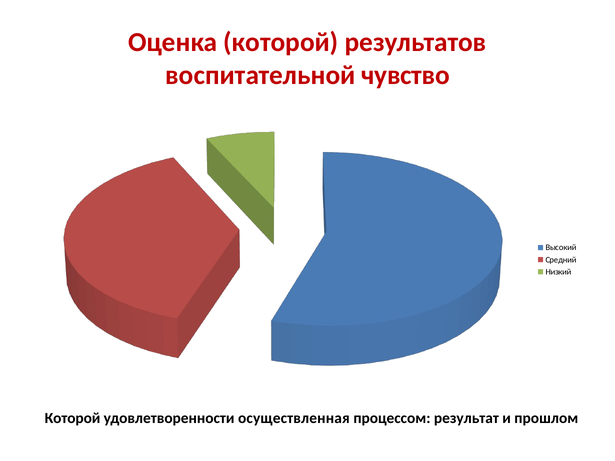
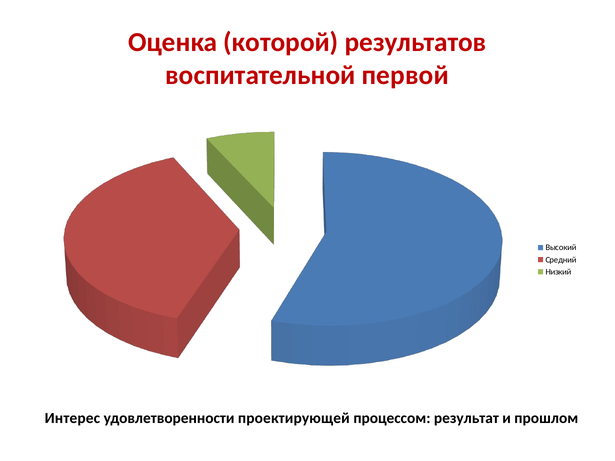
чувство: чувство -> первой (405, 75)
Которой: Которой -> Интерес (72, 418)
осуществленная: осуществленная -> проектирующей (294, 418)
